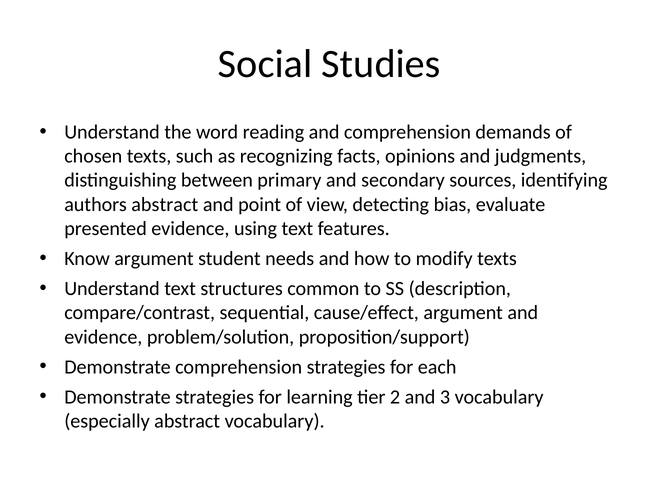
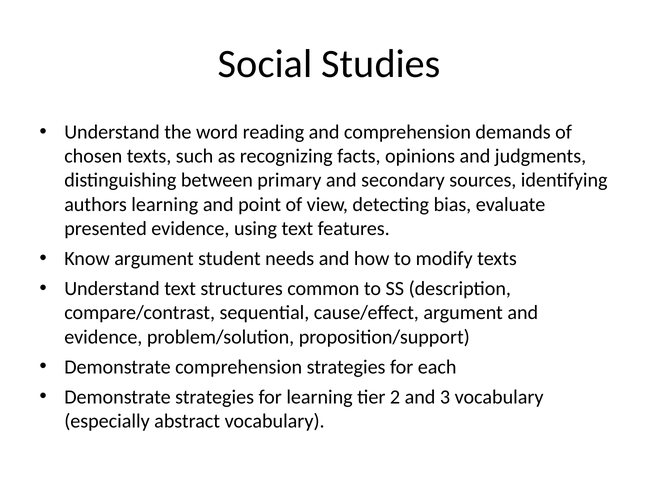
authors abstract: abstract -> learning (165, 205)
